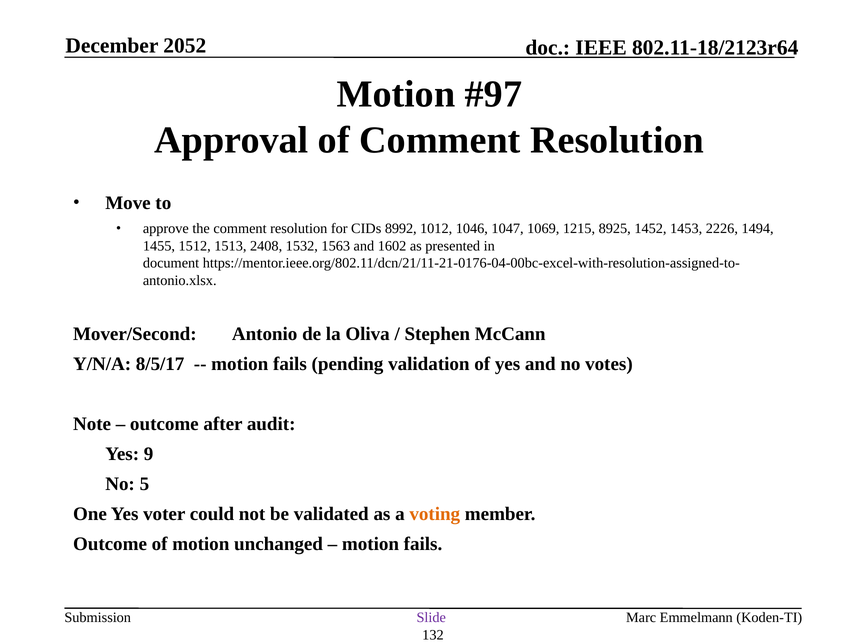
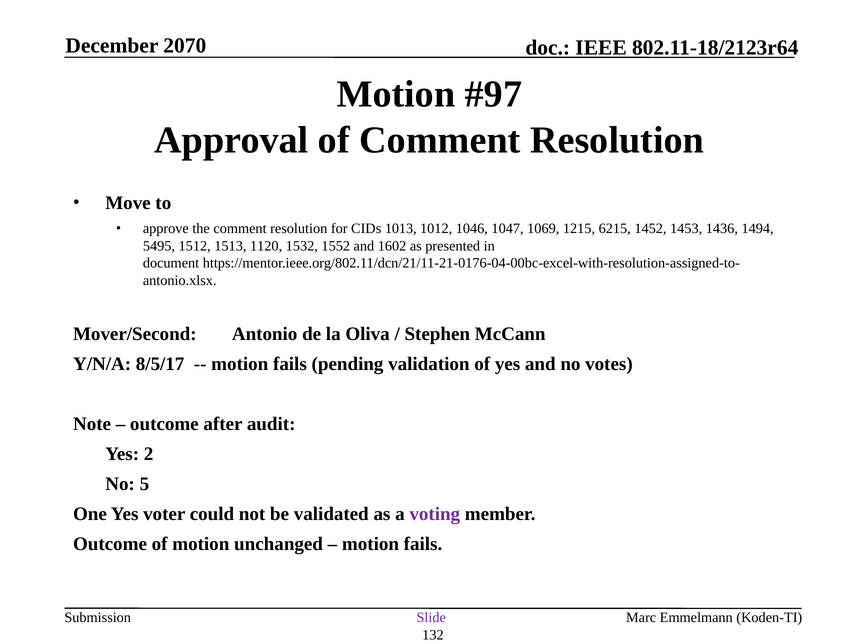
2052: 2052 -> 2070 (185, 46)
8992: 8992 -> 1013 (401, 229)
8925: 8925 -> 6215 (615, 229)
2226: 2226 -> 1436 (722, 229)
1455: 1455 -> 5495 (159, 246)
2408: 2408 -> 1120 (266, 246)
1563: 1563 -> 1552 (336, 246)
9: 9 -> 2 (149, 454)
voting colour: orange -> purple (435, 514)
